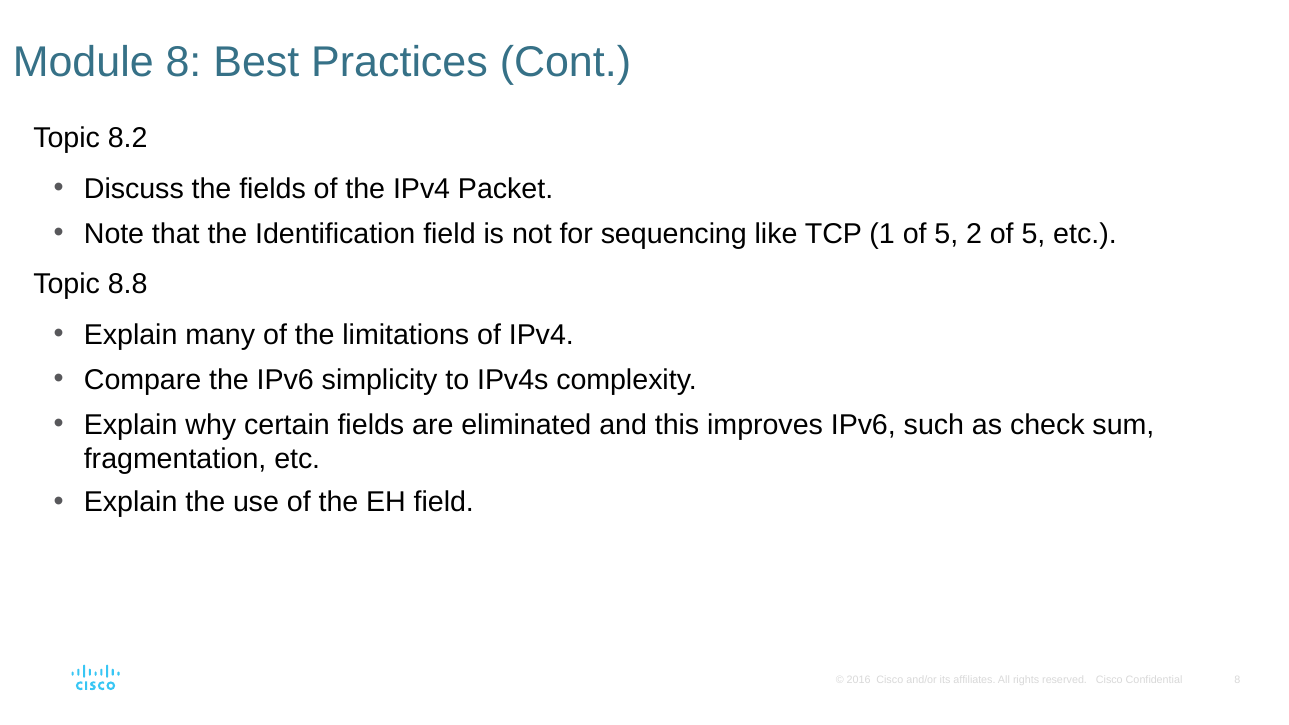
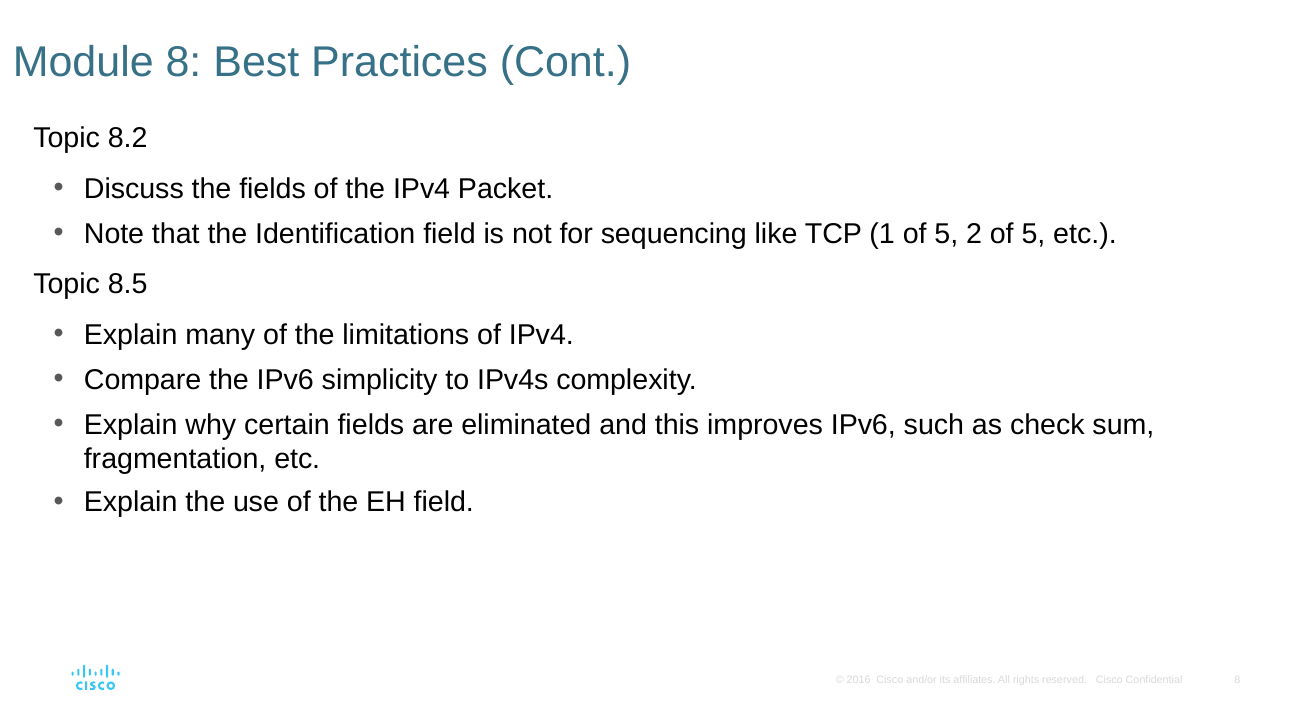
8.8: 8.8 -> 8.5 (128, 284)
